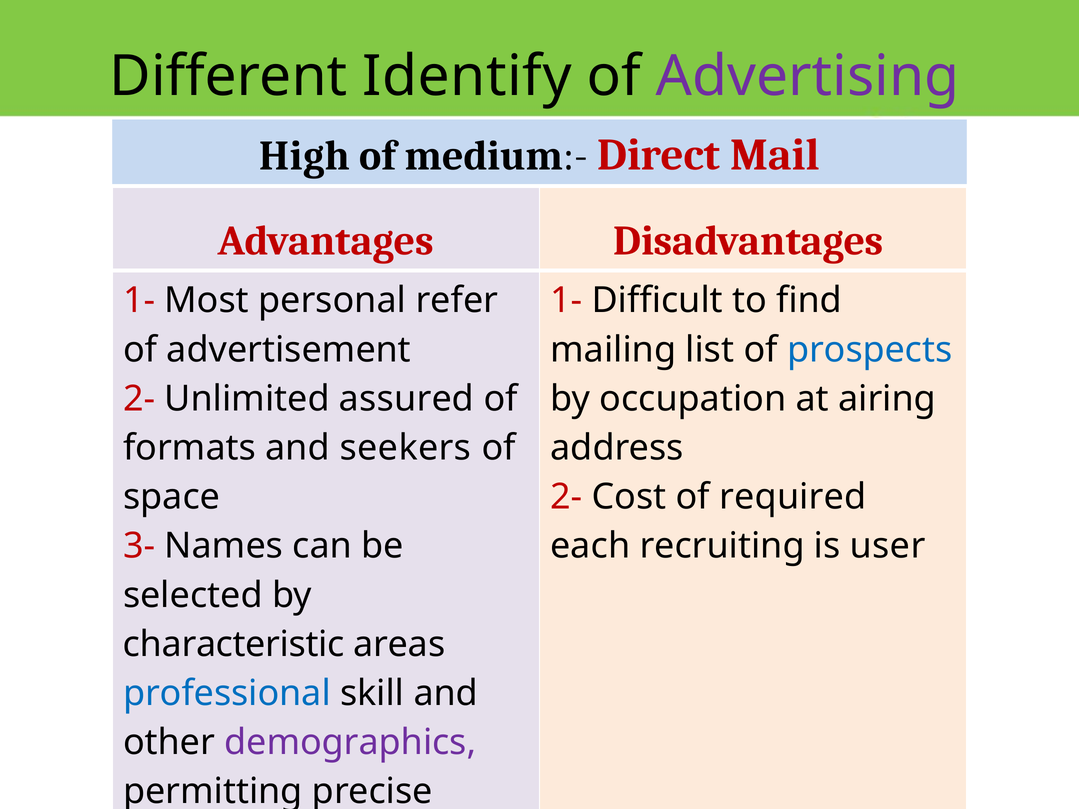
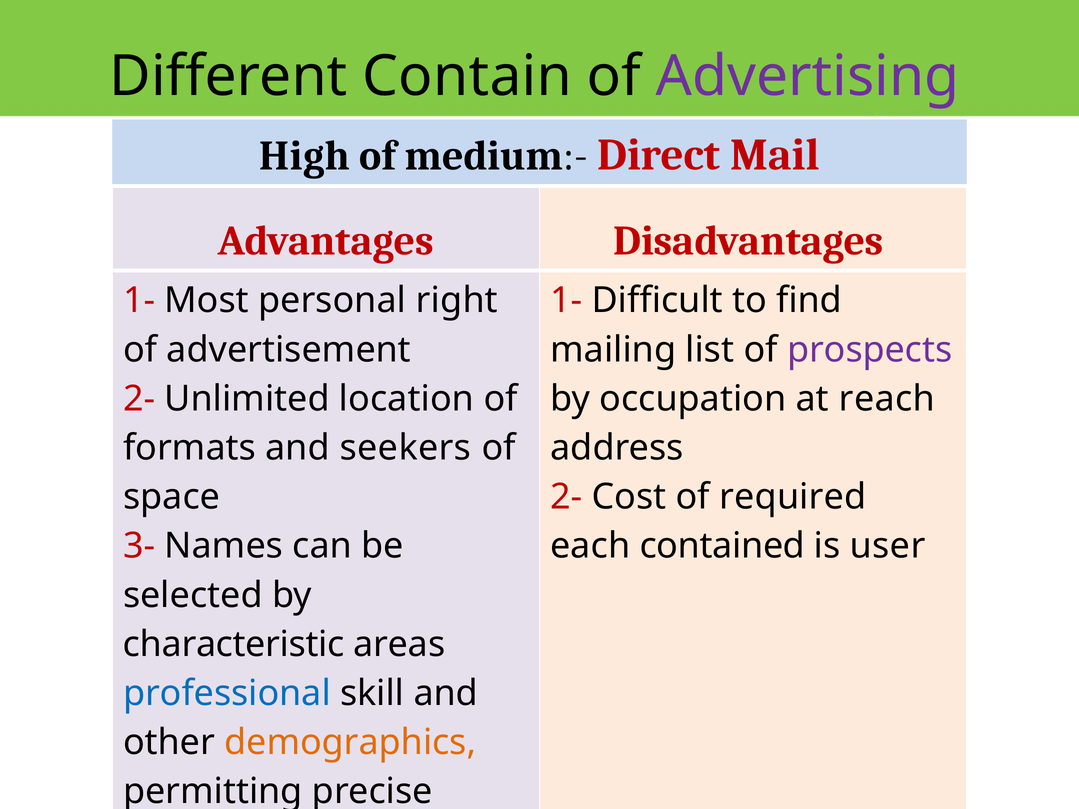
Identify: Identify -> Contain (467, 77)
refer: refer -> right (457, 301)
prospects colour: blue -> purple (870, 350)
assured: assured -> location (407, 399)
airing: airing -> reach (887, 399)
recruiting: recruiting -> contained (722, 546)
demographics colour: purple -> orange (350, 743)
